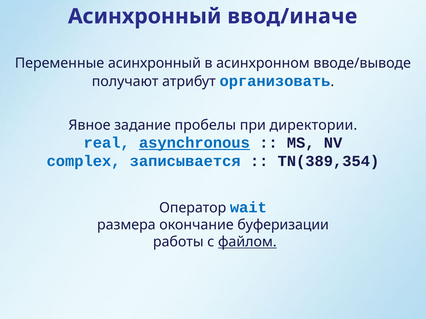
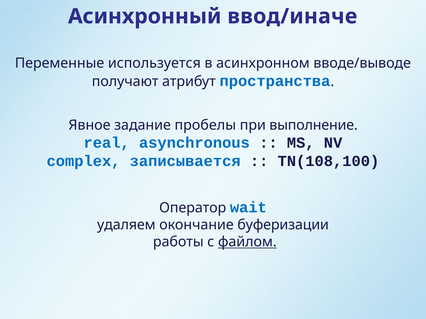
Переменные асинхронный: асинхронный -> используется (154, 63)
организовать: организовать -> пространства (275, 81)
директории: директории -> выполнение (314, 125)
asynchronous underline: present -> none (194, 143)
TN(389,354: TN(389,354 -> TN(108,100 (328, 161)
размера: размера -> удаляем (126, 225)
